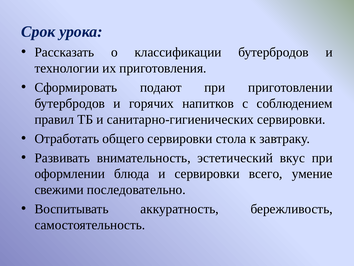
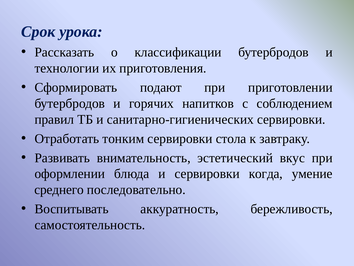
общего: общего -> тонким (123, 138)
всего: всего -> когда (266, 174)
свежими: свежими -> среднего (59, 189)
